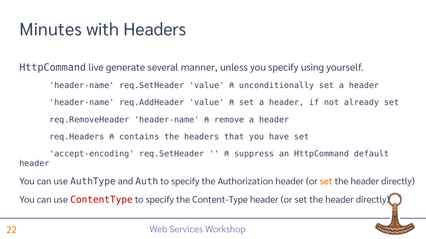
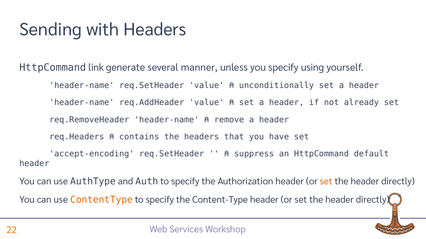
Minutes: Minutes -> Sending (51, 30)
live: live -> link (96, 68)
ContentType colour: red -> orange (101, 200)
